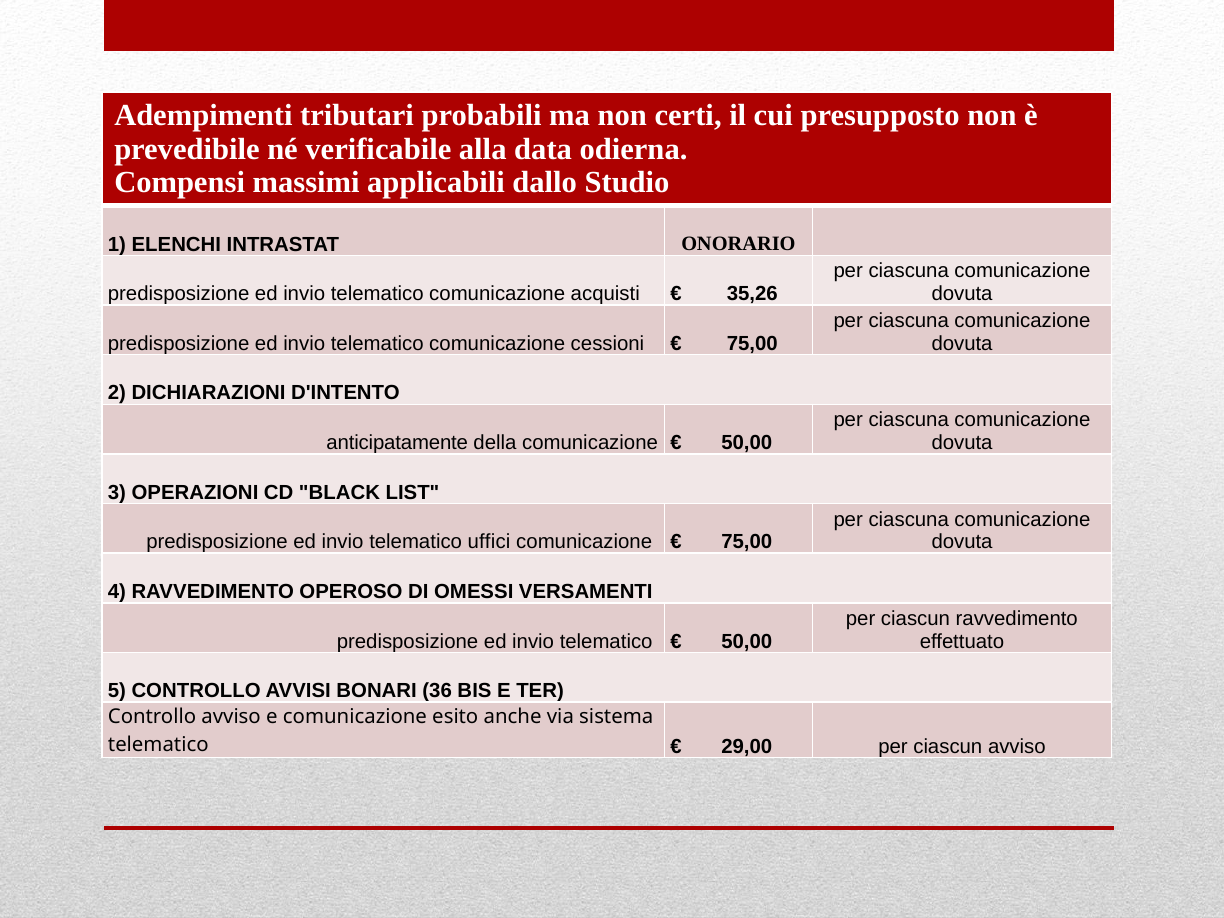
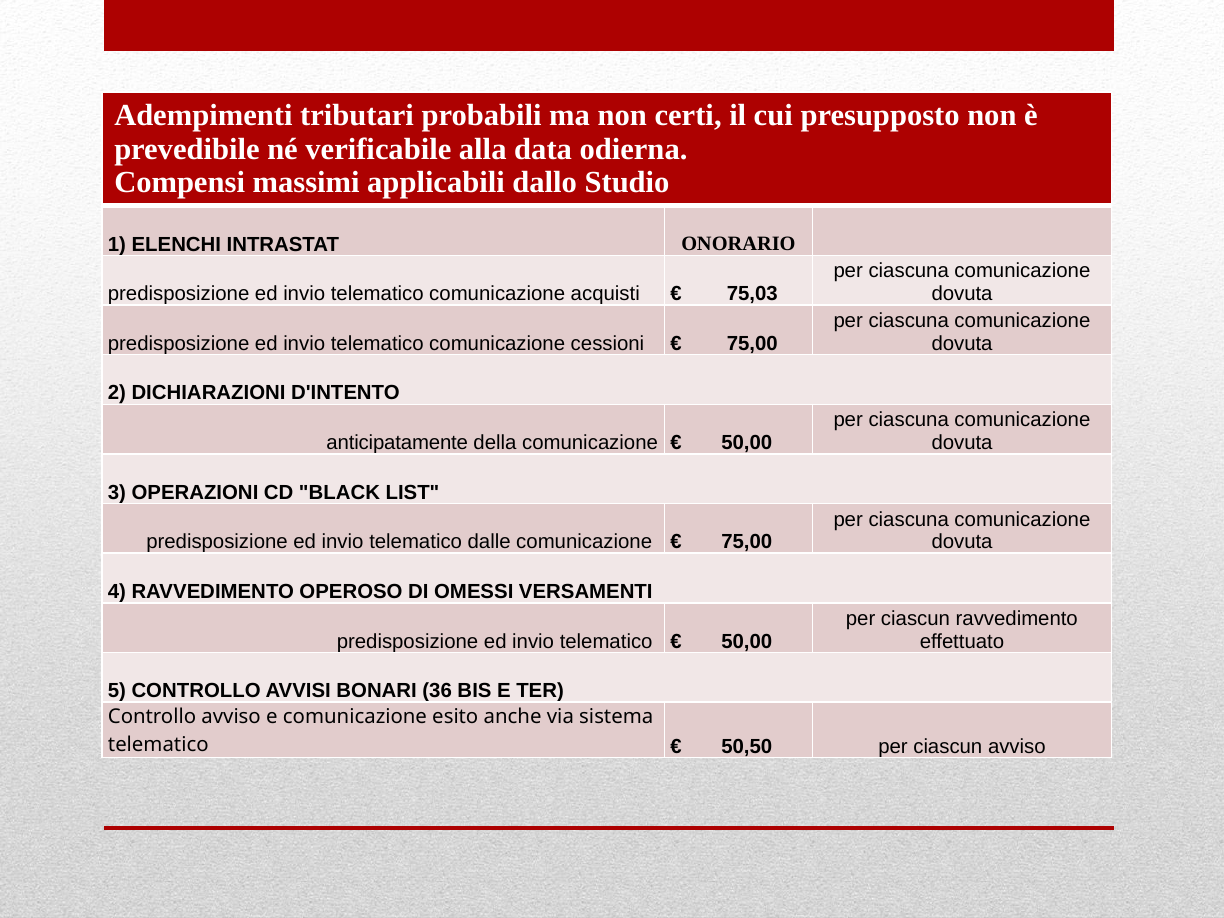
35,26: 35,26 -> 75,03 (752, 294)
uffici: uffici -> dalle (489, 542)
29,00: 29,00 -> 50,50 (747, 747)
